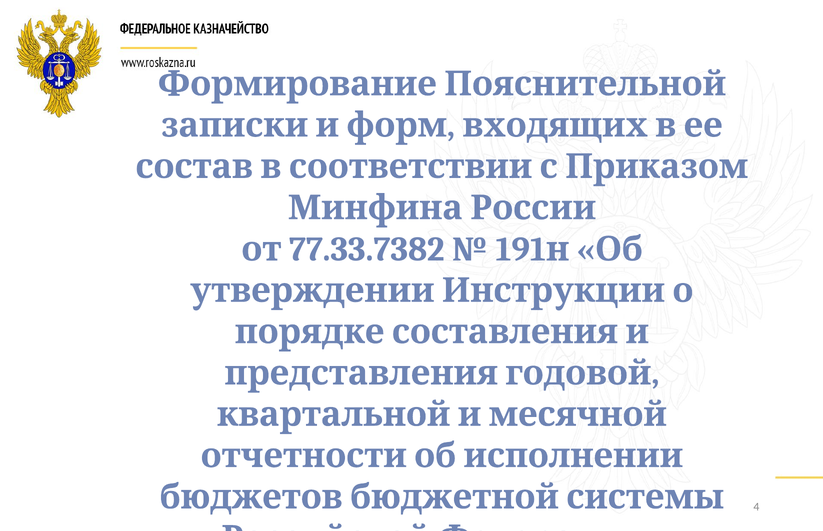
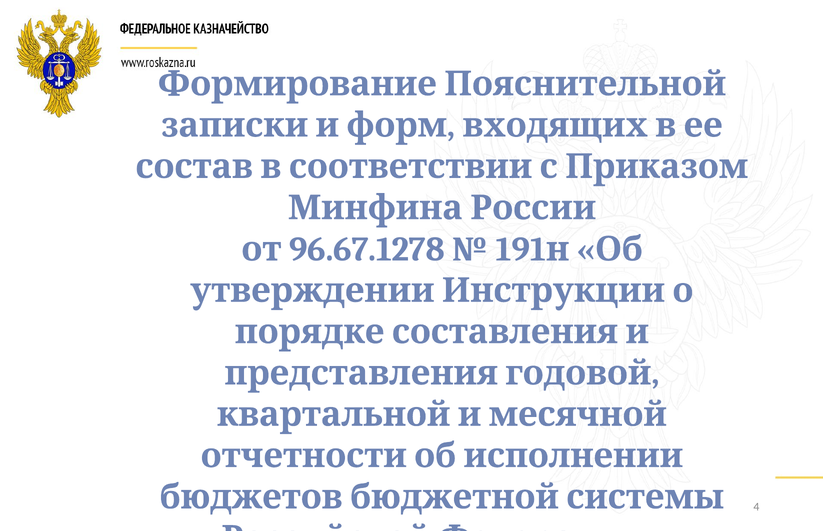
77.33.7382: 77.33.7382 -> 96.67.1278 (367, 249)
